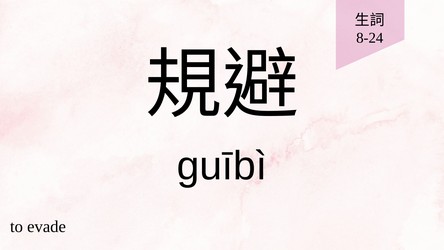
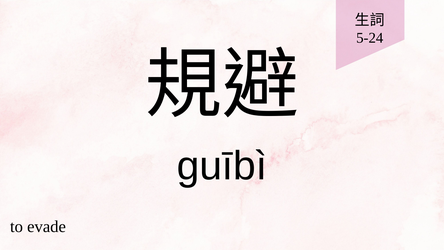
8-24: 8-24 -> 5-24 (370, 38)
